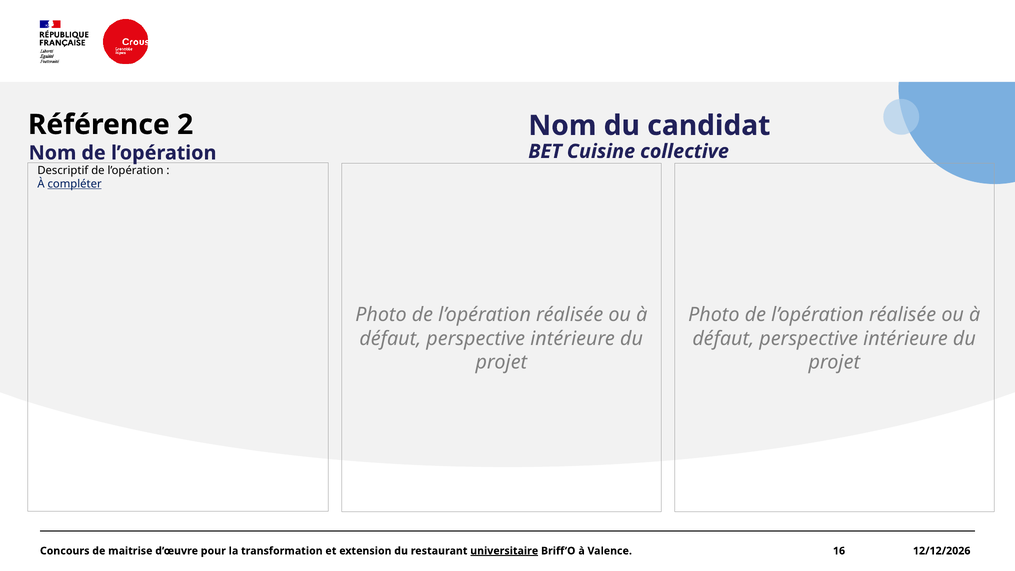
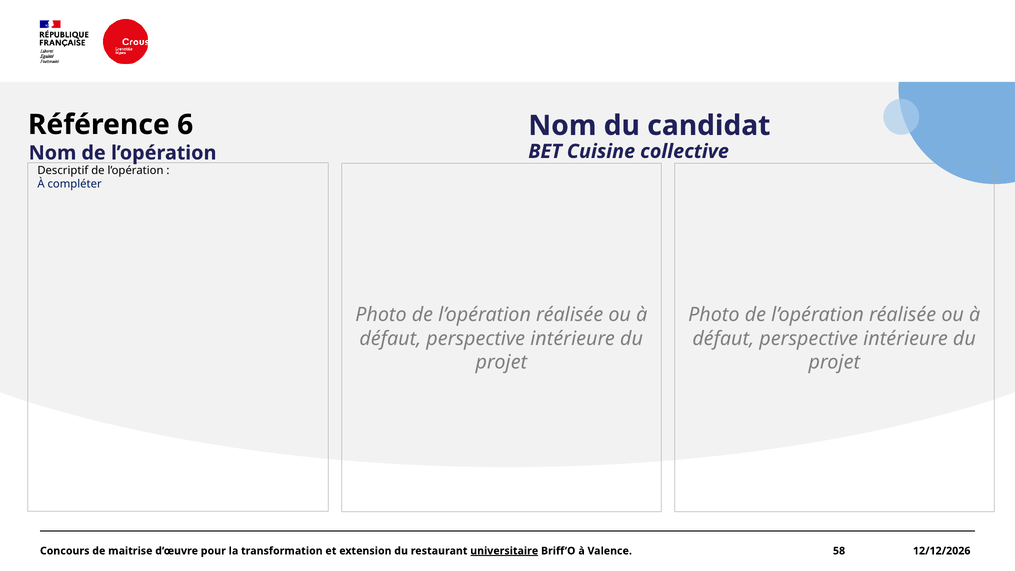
2: 2 -> 6 (185, 125)
compléter underline: present -> none (75, 184)
16: 16 -> 58 (839, 551)
